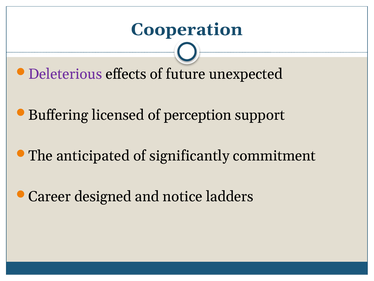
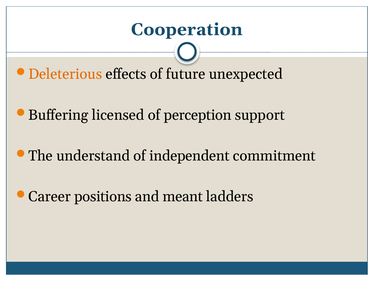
Deleterious colour: purple -> orange (65, 74)
anticipated: anticipated -> understand (93, 156)
significantly: significantly -> independent (190, 156)
designed: designed -> positions (103, 196)
notice: notice -> meant (183, 196)
